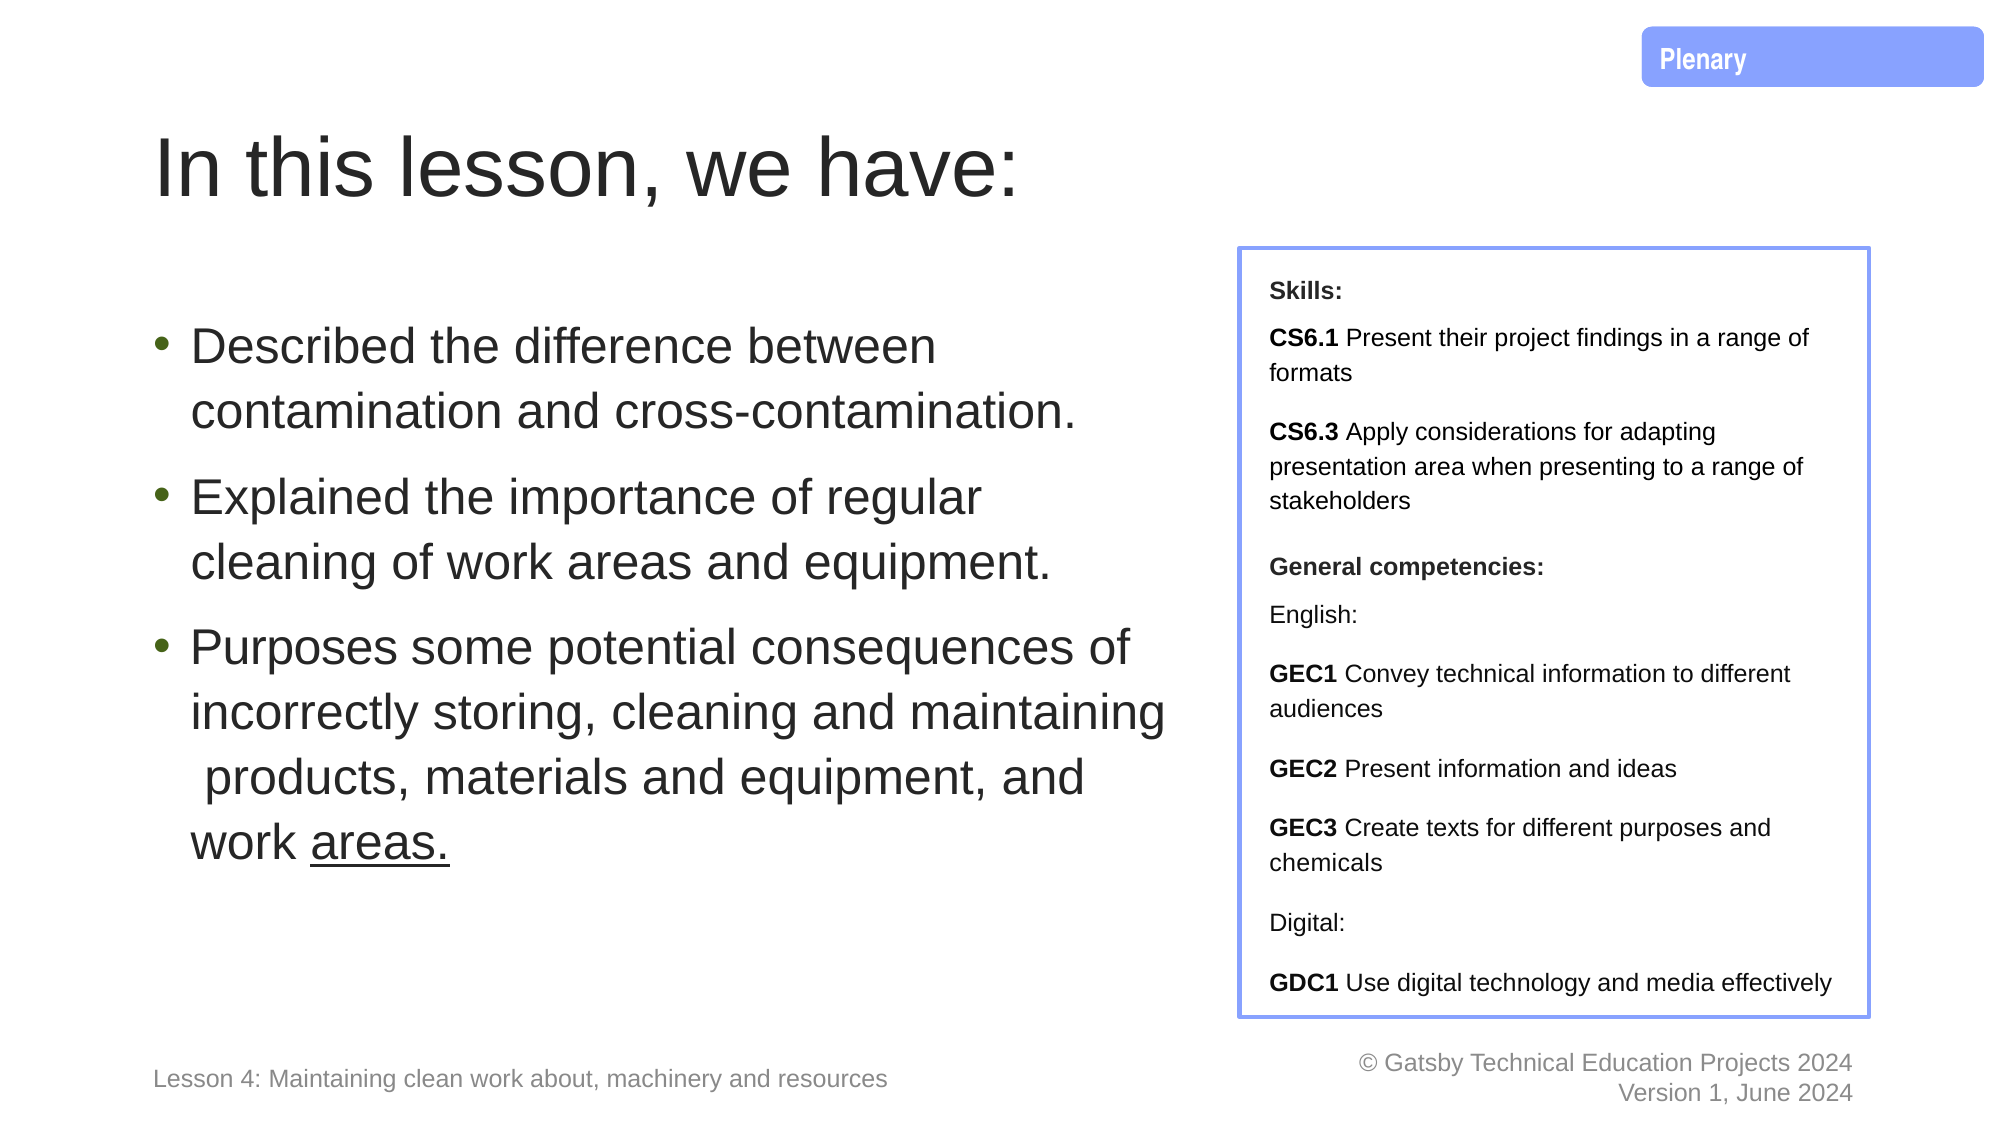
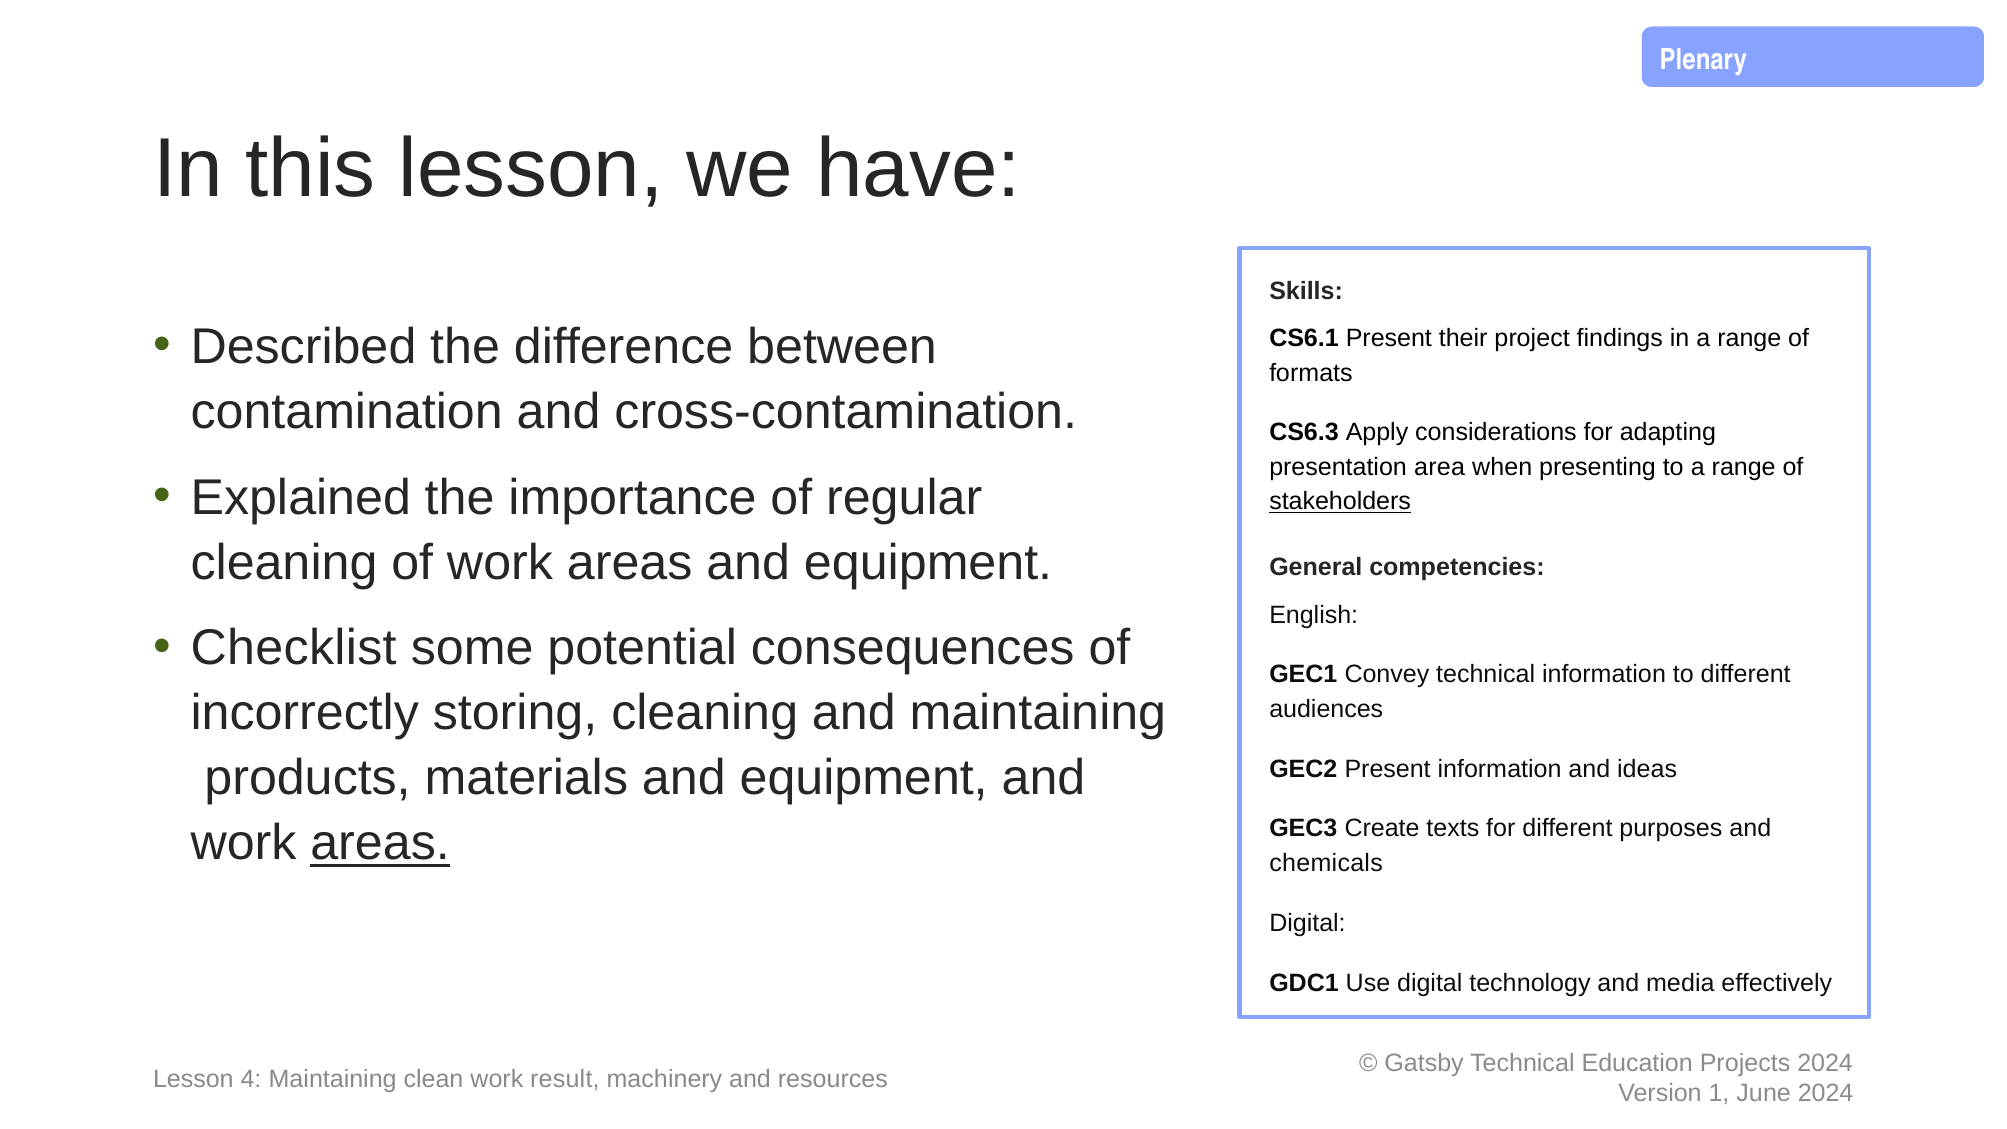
stakeholders underline: none -> present (1340, 502)
Purposes: Purposes -> Checklist (294, 648)
about: about -> result (565, 1079)
